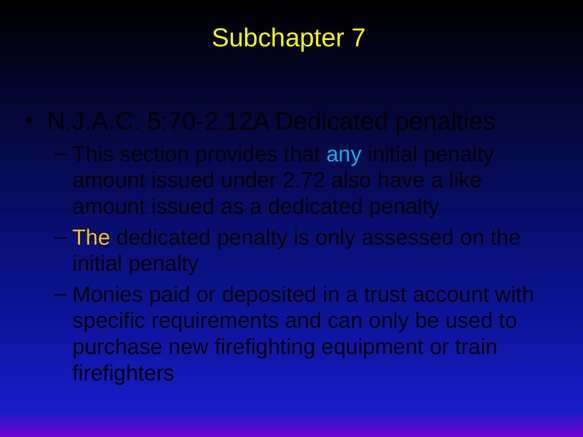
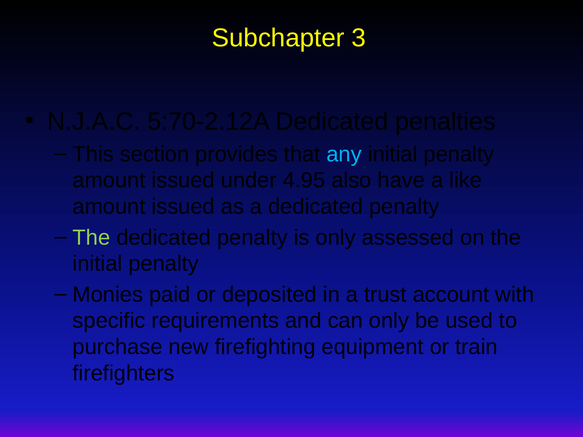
7: 7 -> 3 (359, 38)
2.72: 2.72 -> 4.95 (304, 181)
The colour: yellow -> light green (91, 238)
